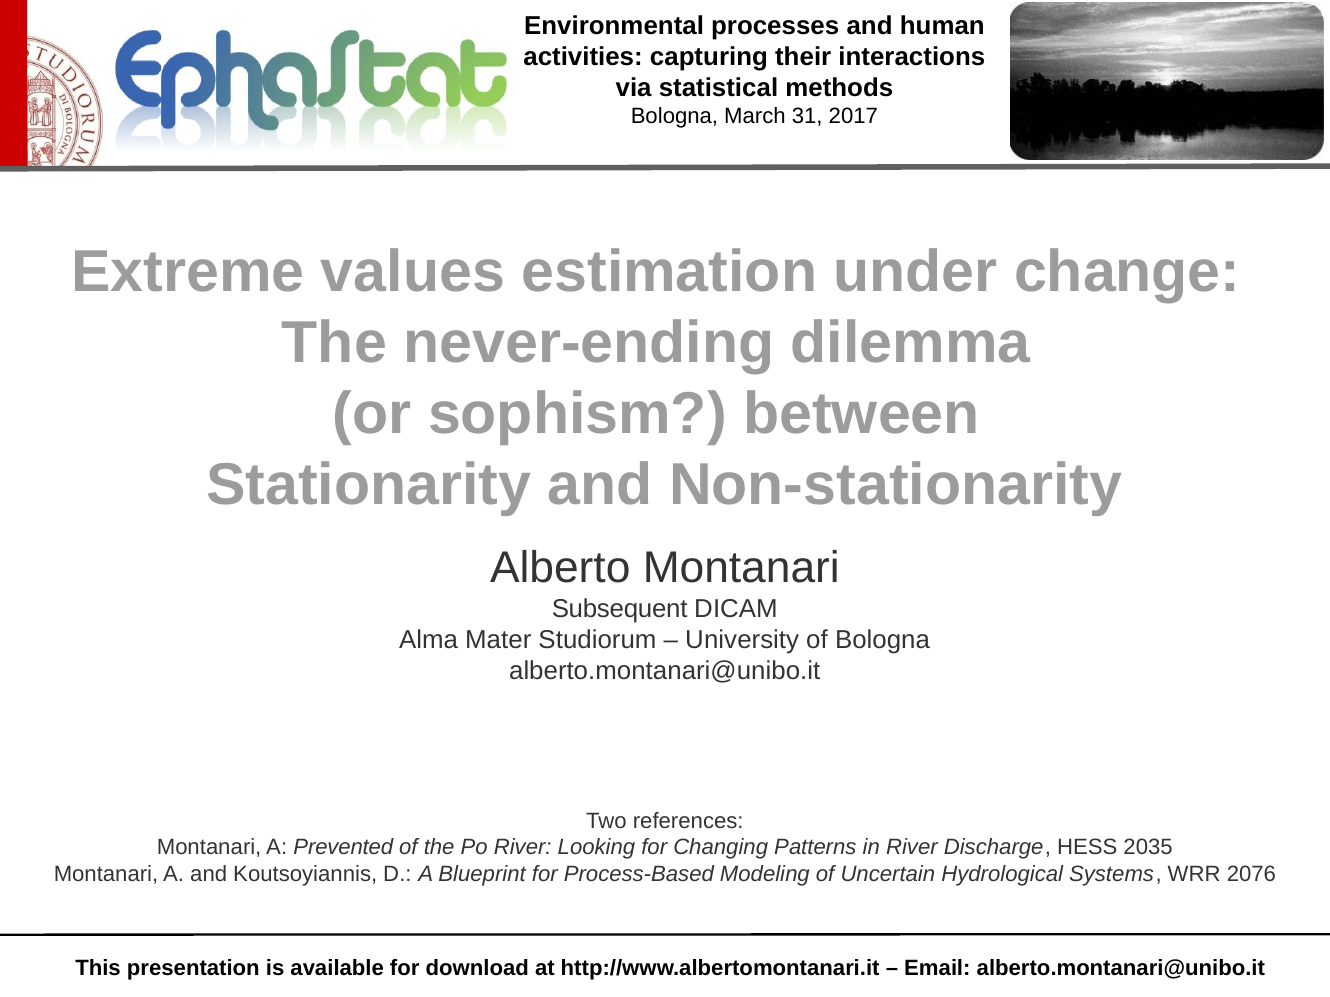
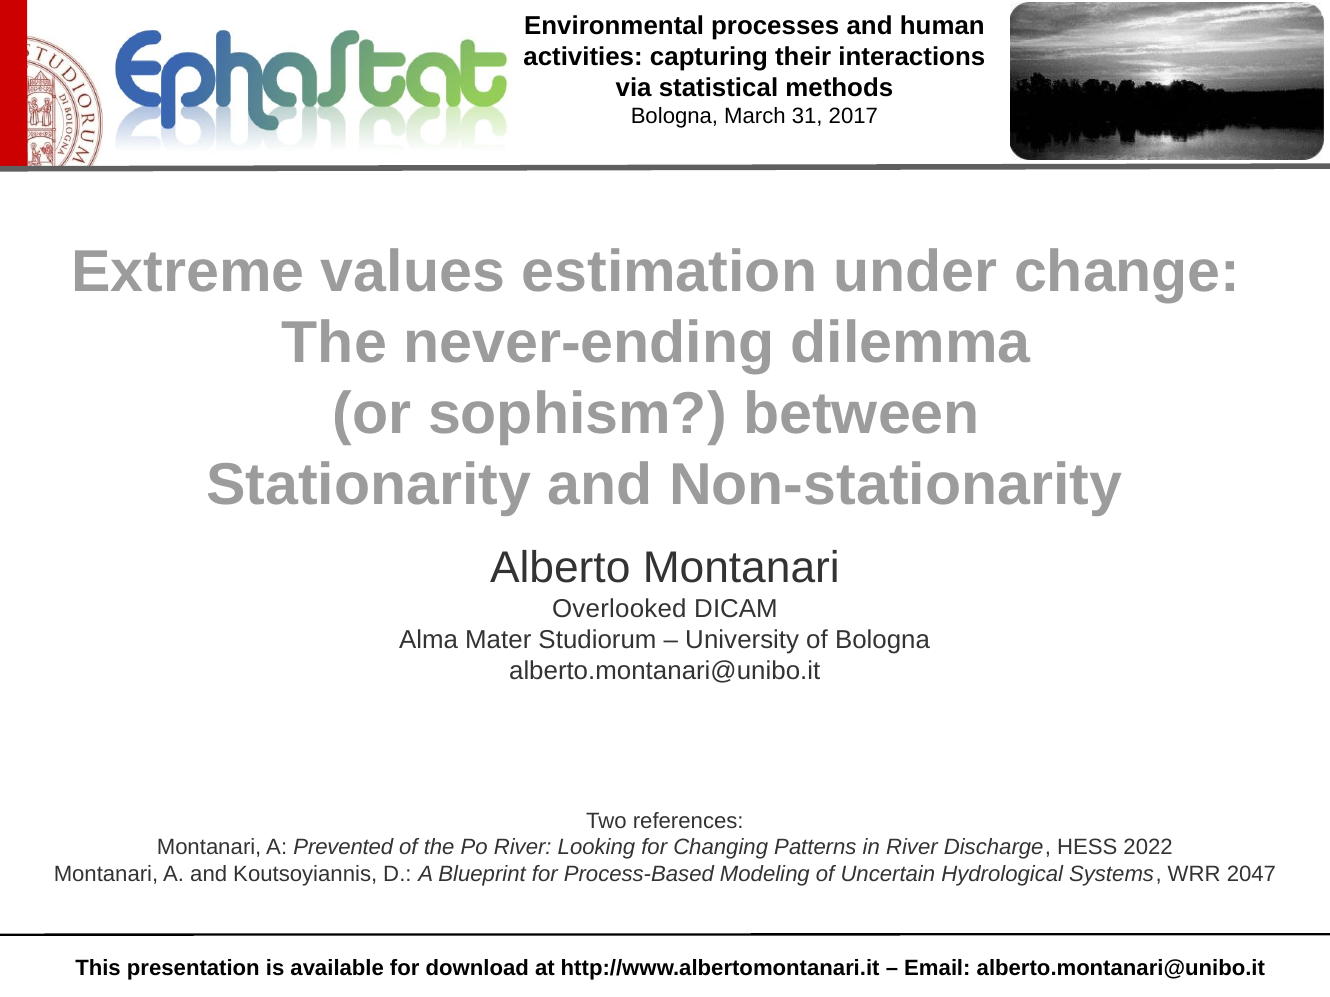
Subsequent: Subsequent -> Overlooked (619, 609)
2035: 2035 -> 2022 (1148, 848)
2076: 2076 -> 2047 (1251, 875)
